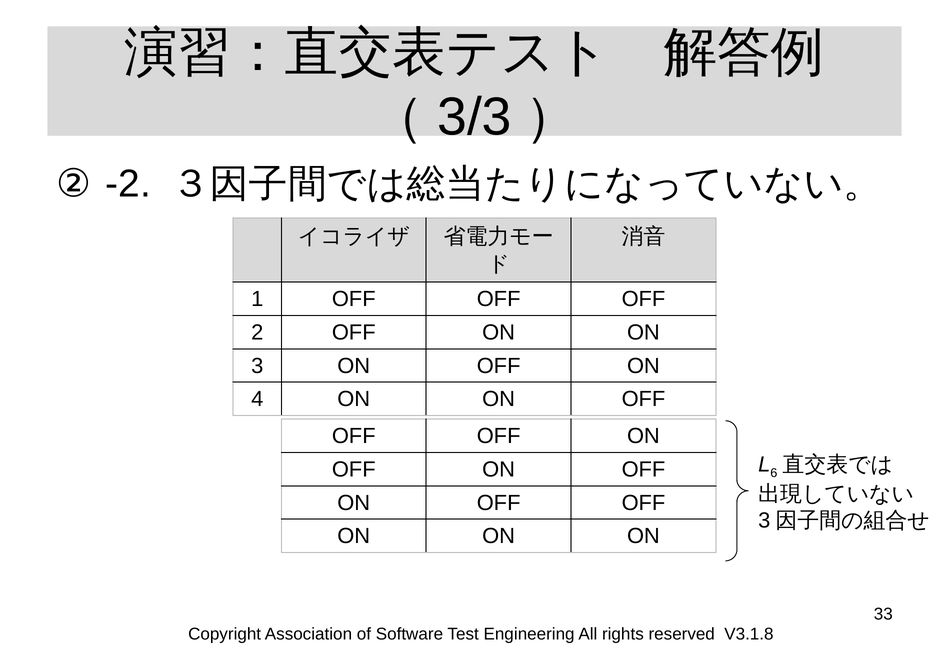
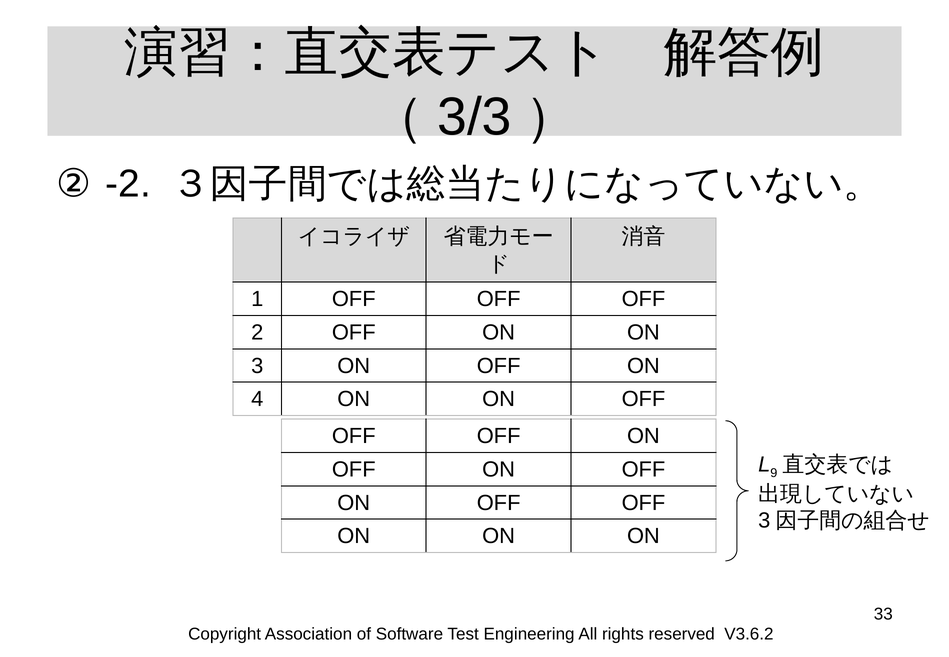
6: 6 -> 9 (774, 473)
V3.1.8: V3.1.8 -> V3.6.2 (749, 634)
